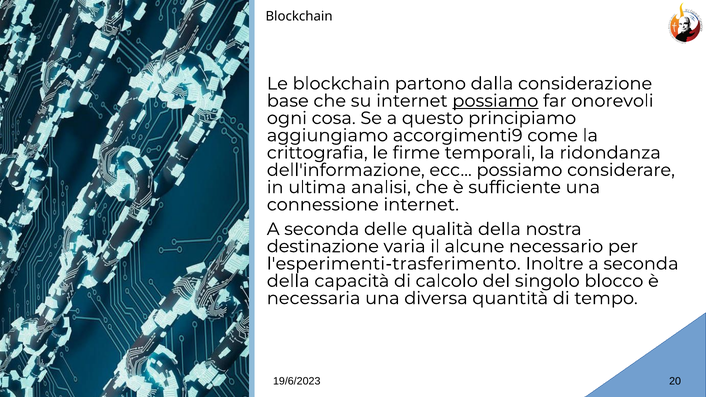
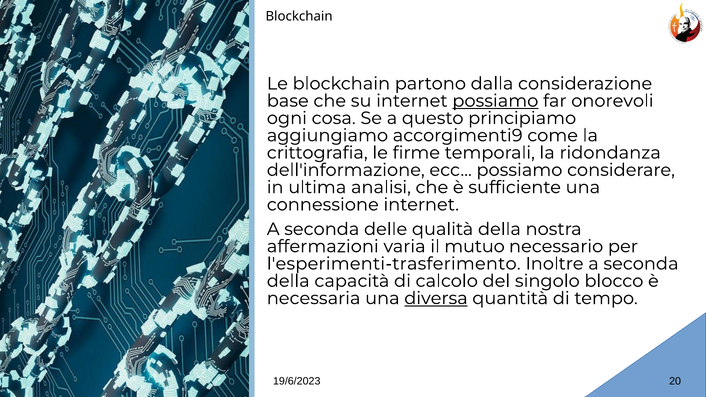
destinazione: destinazione -> affermazioni (323, 246)
alcune: alcune -> mutuo (475, 246)
diversa underline: none -> present (436, 298)
